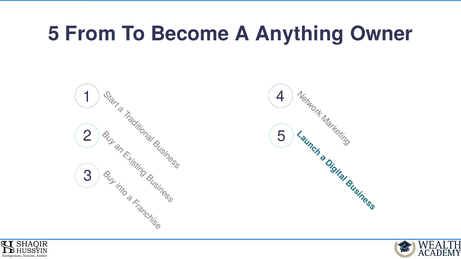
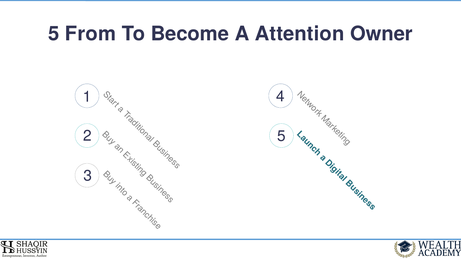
Anything: Anything -> Attention (300, 34)
